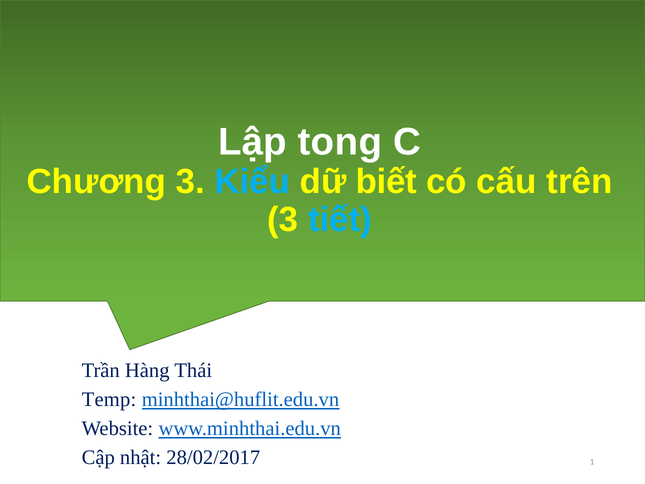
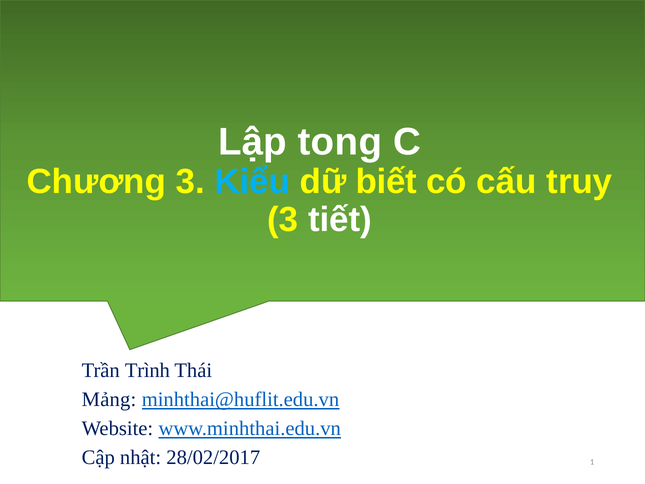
trên: trên -> truy (579, 182)
tiết colour: light blue -> white (340, 219)
Hàng: Hàng -> Trình (147, 370)
Temp: Temp -> Mảng (109, 399)
